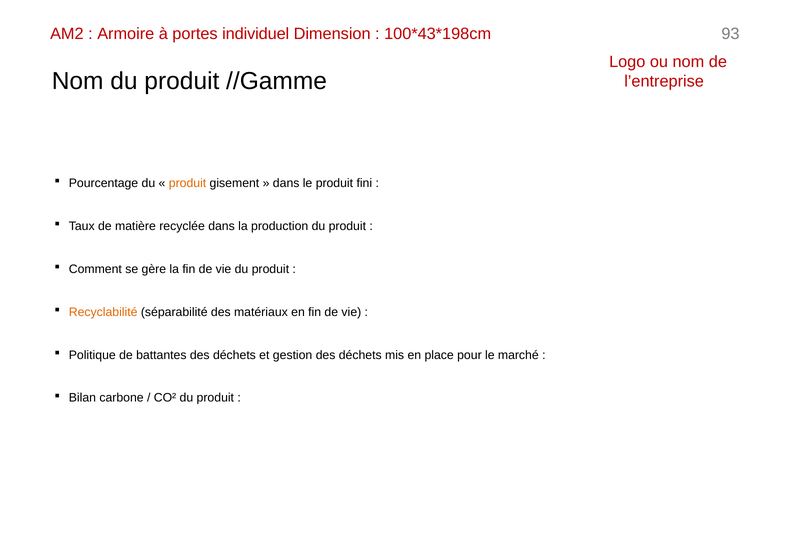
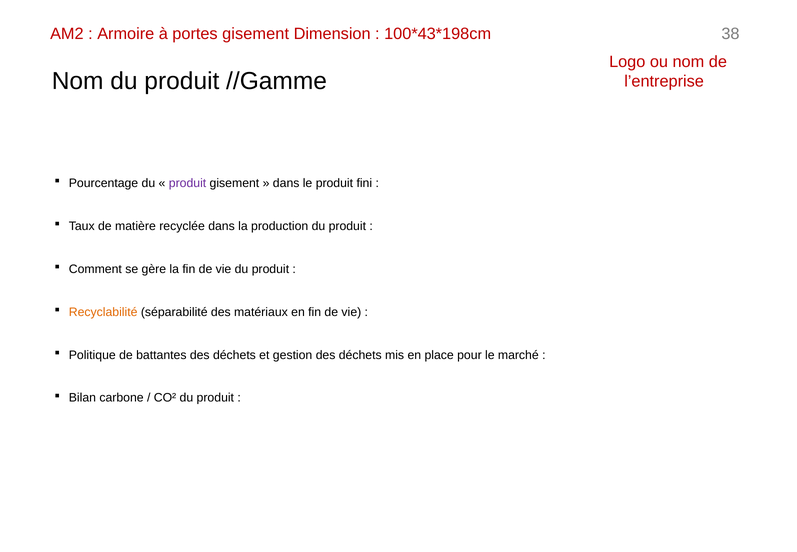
portes individuel: individuel -> gisement (256, 34)
93: 93 -> 38 (730, 34)
produit colour: orange -> purple (188, 183)
